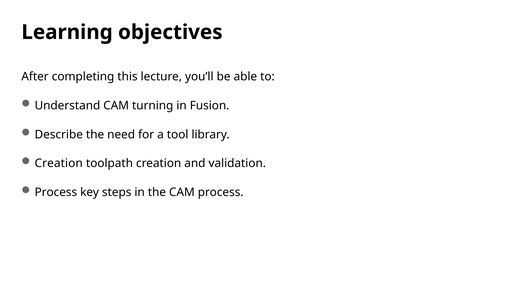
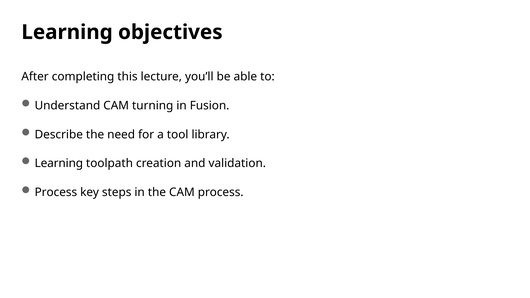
Creation: Creation -> Learning (59, 163)
